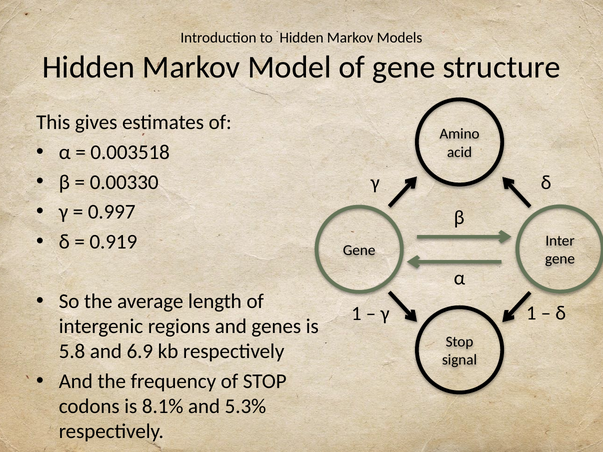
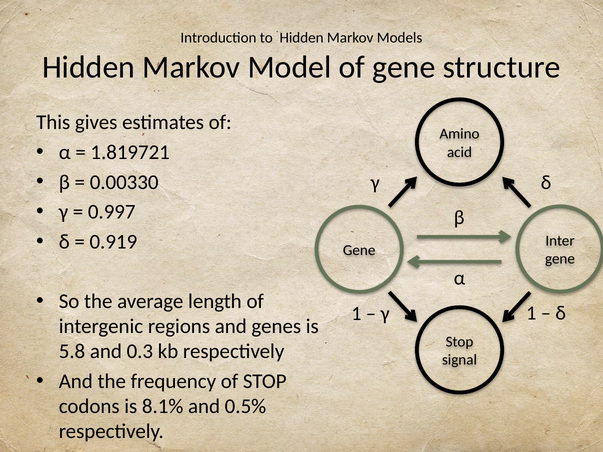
0.003518: 0.003518 -> 1.819721 (130, 152)
6.9: 6.9 -> 0.3 (140, 352)
5.3%: 5.3% -> 0.5% (245, 407)
